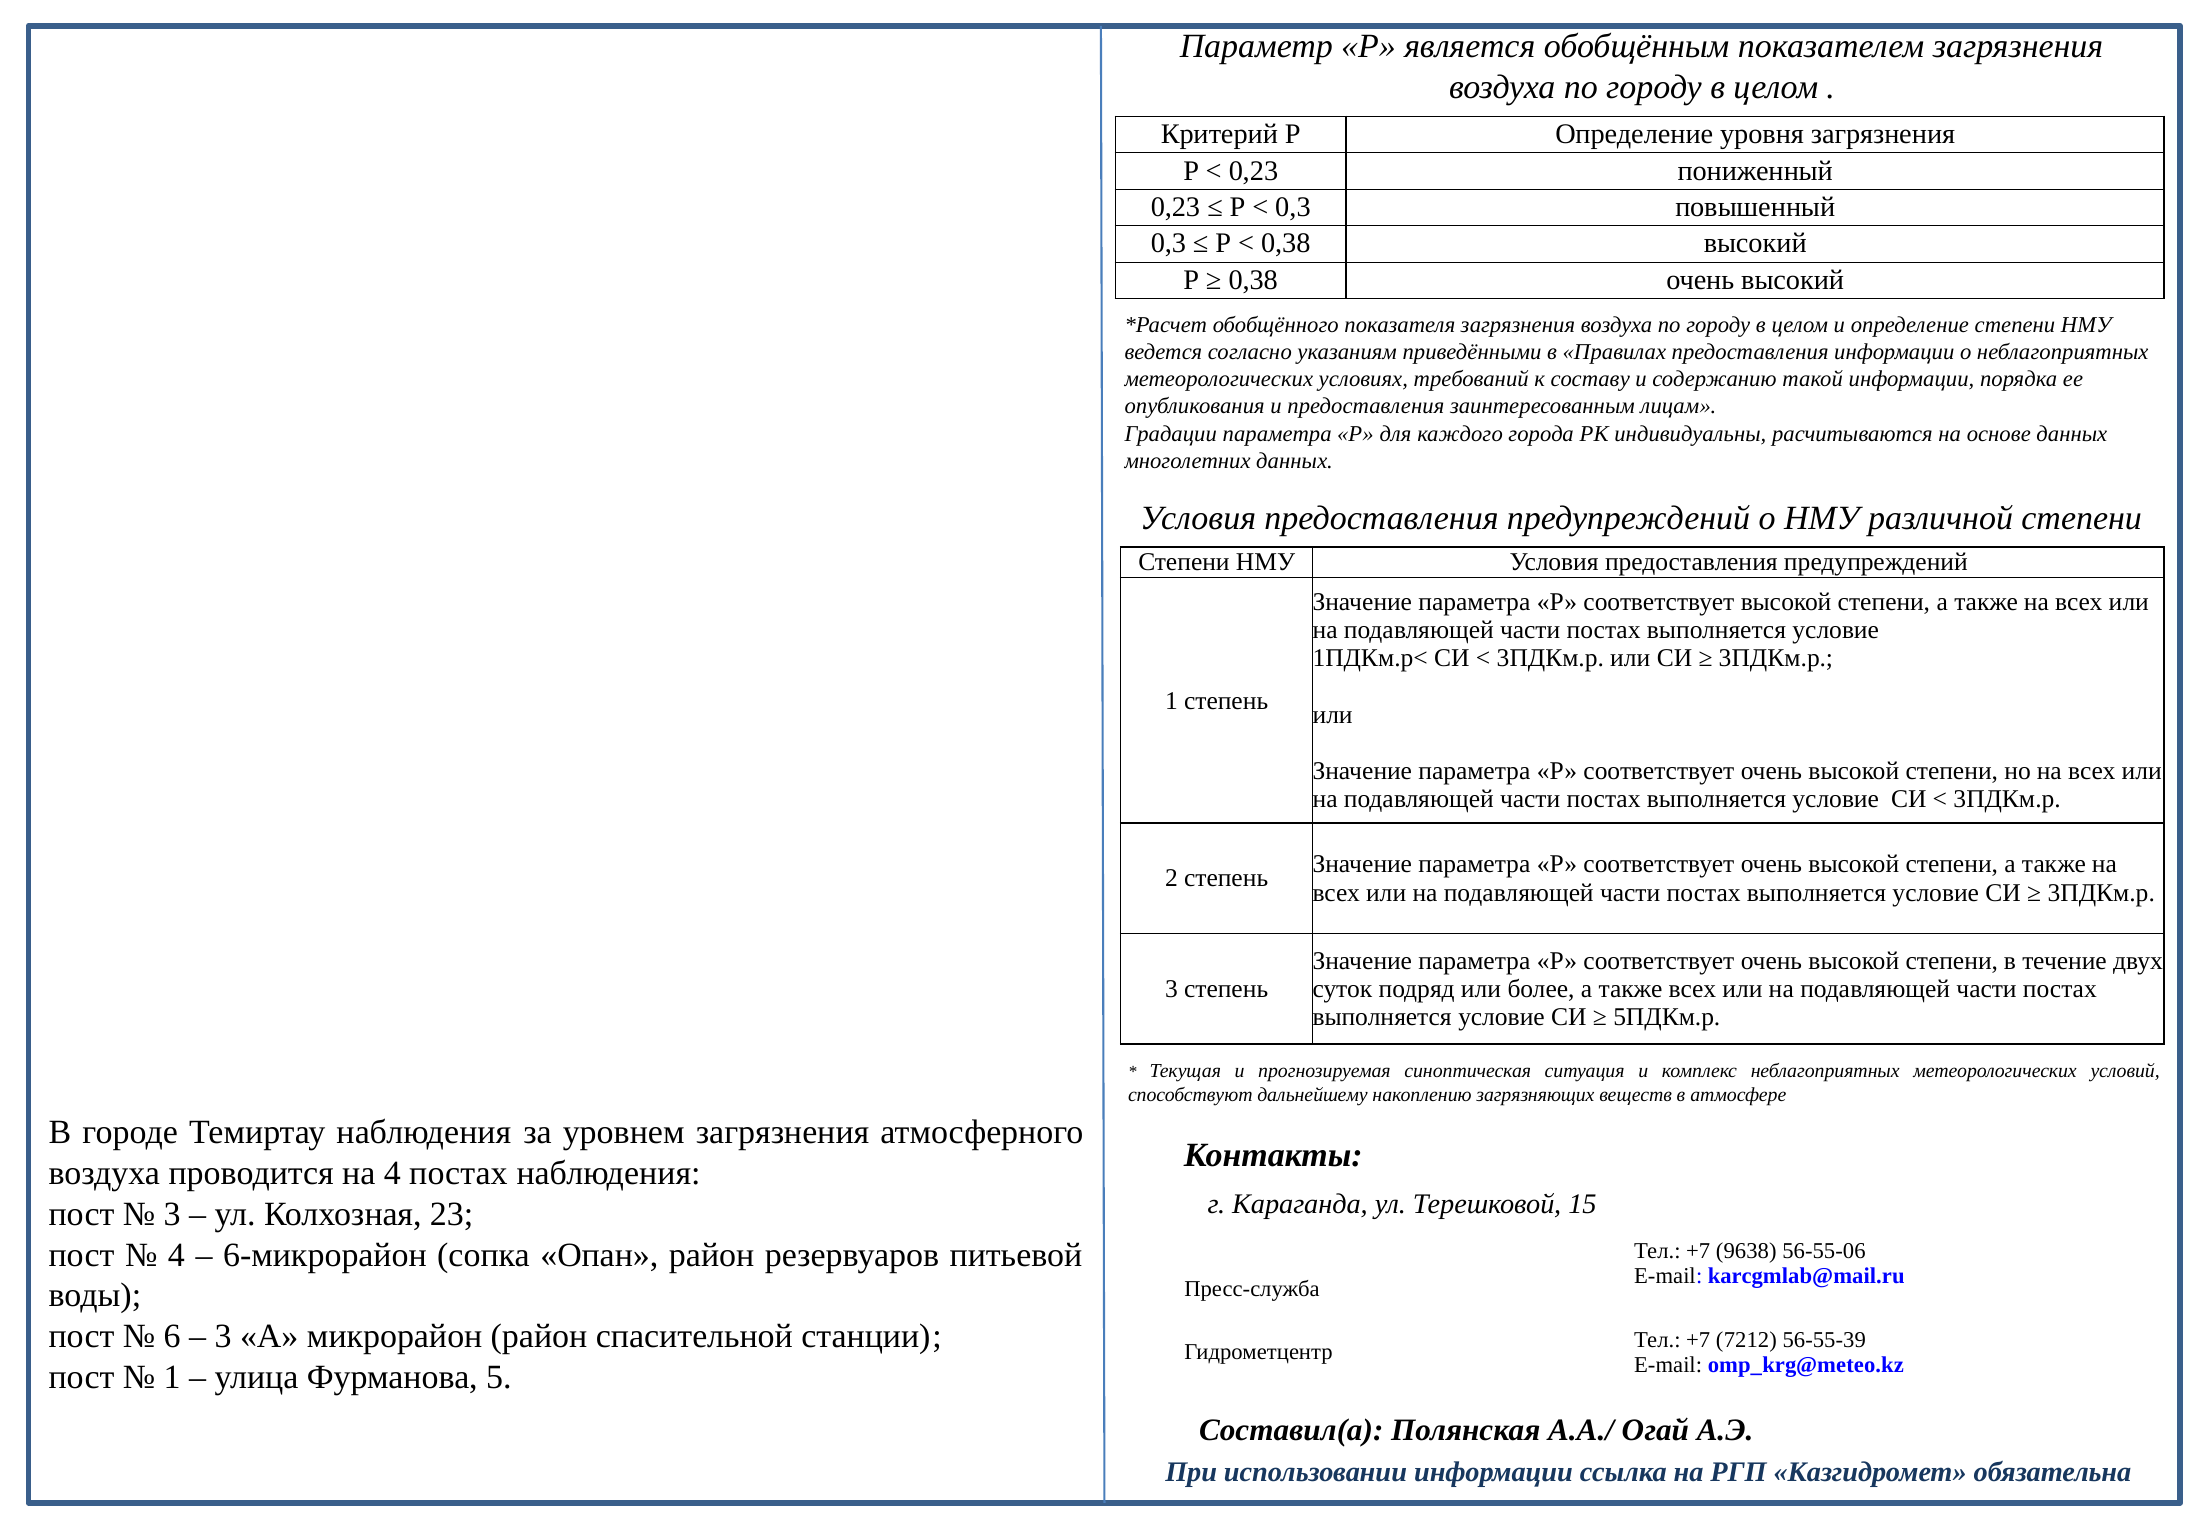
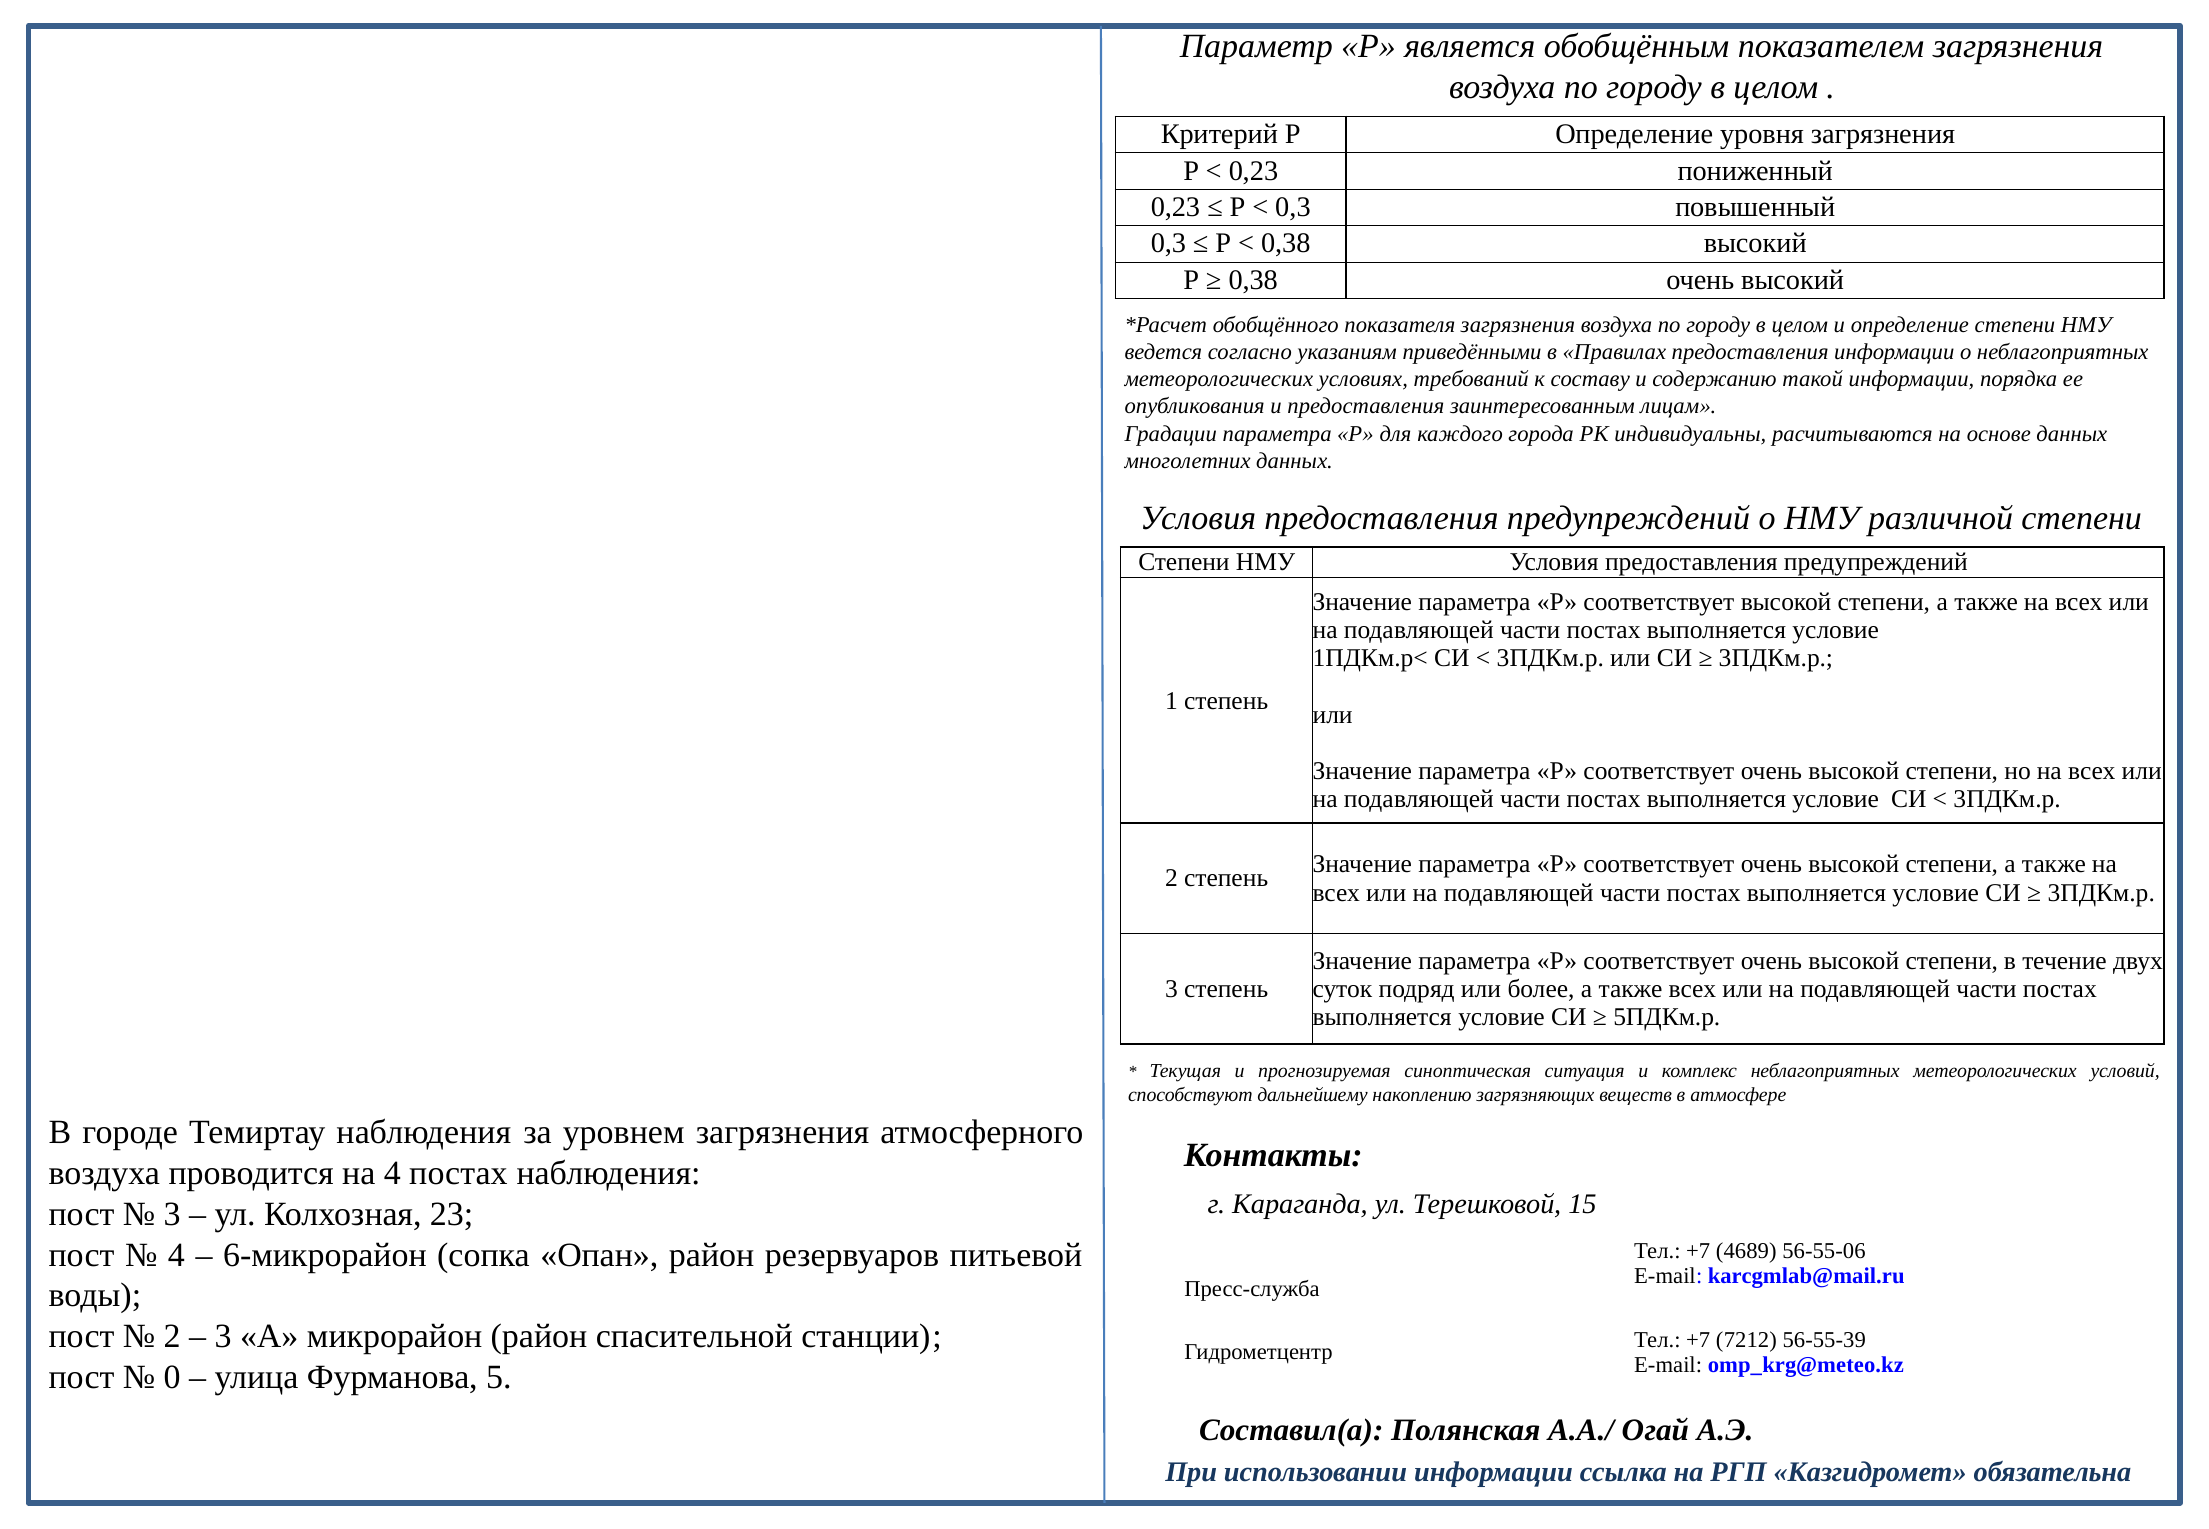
9638: 9638 -> 4689 (1746, 1252)
6: 6 -> 2 (172, 1337)
1: 1 -> 0 (172, 1378)
